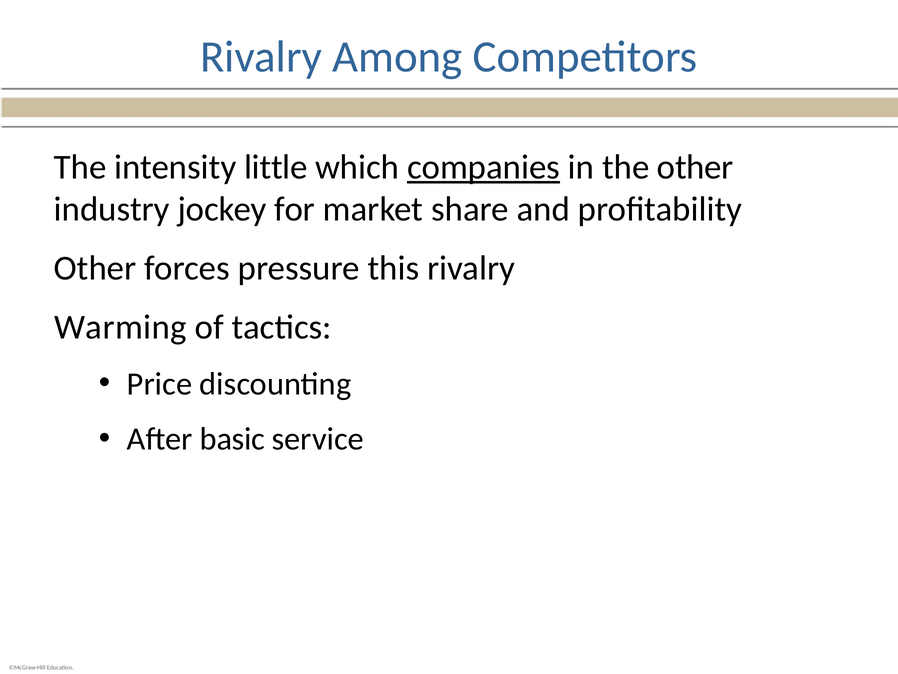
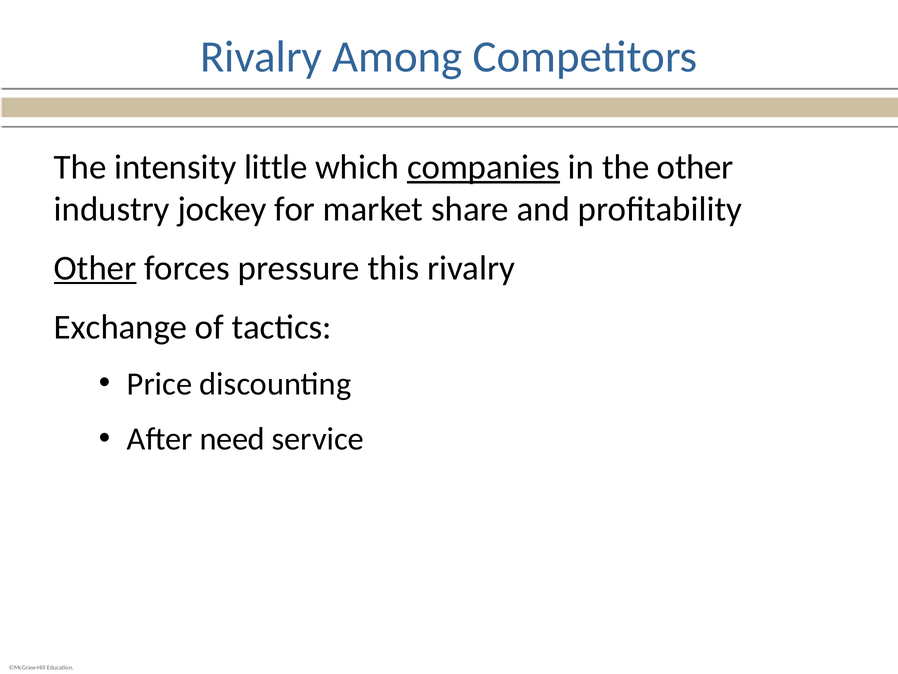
Other underline: none -> present (95, 268)
Warming: Warming -> Exchange (121, 327)
basic: basic -> need (232, 439)
